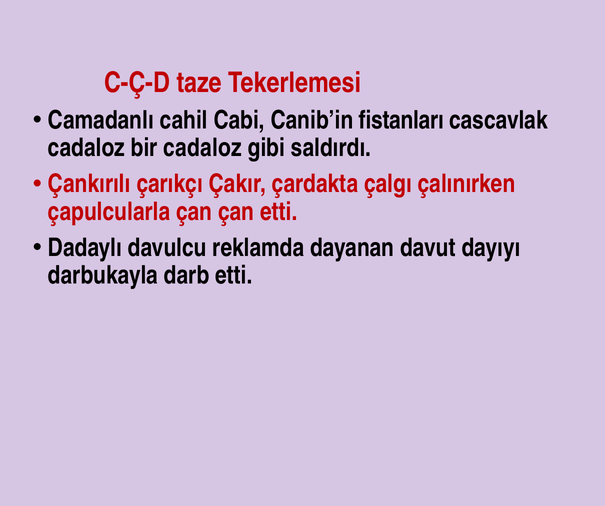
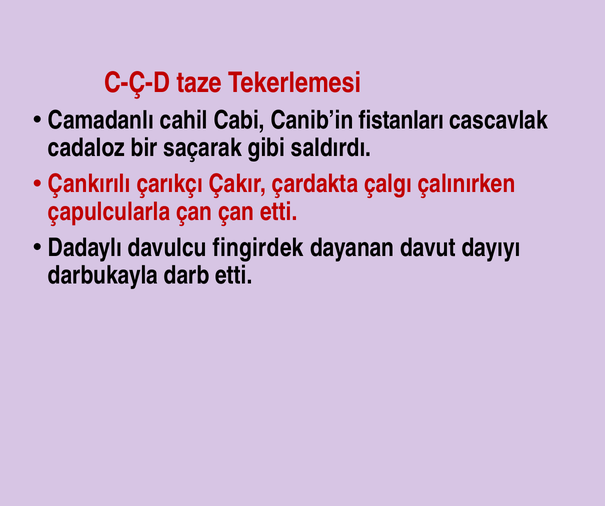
bir cadaloz: cadaloz -> saçarak (203, 148)
reklamda: reklamda -> fingirdek (258, 248)
